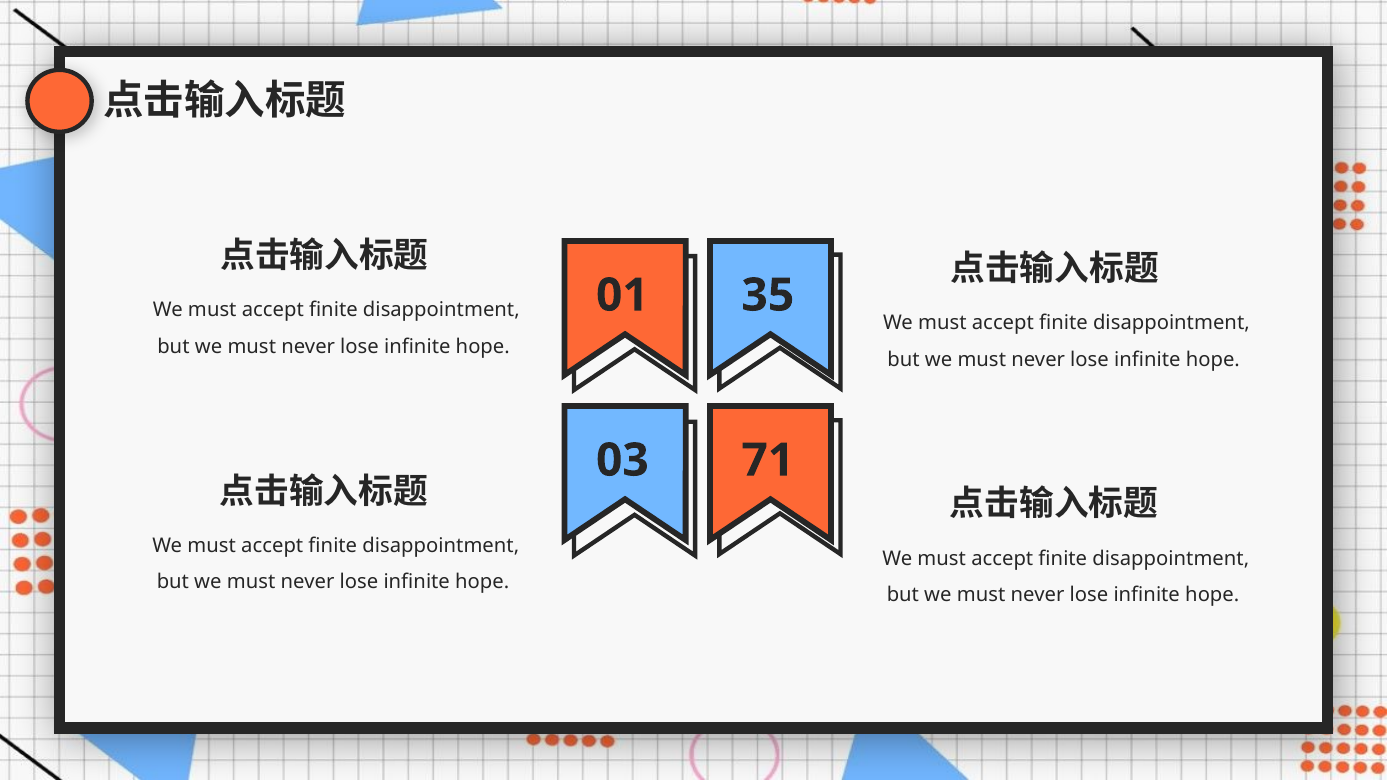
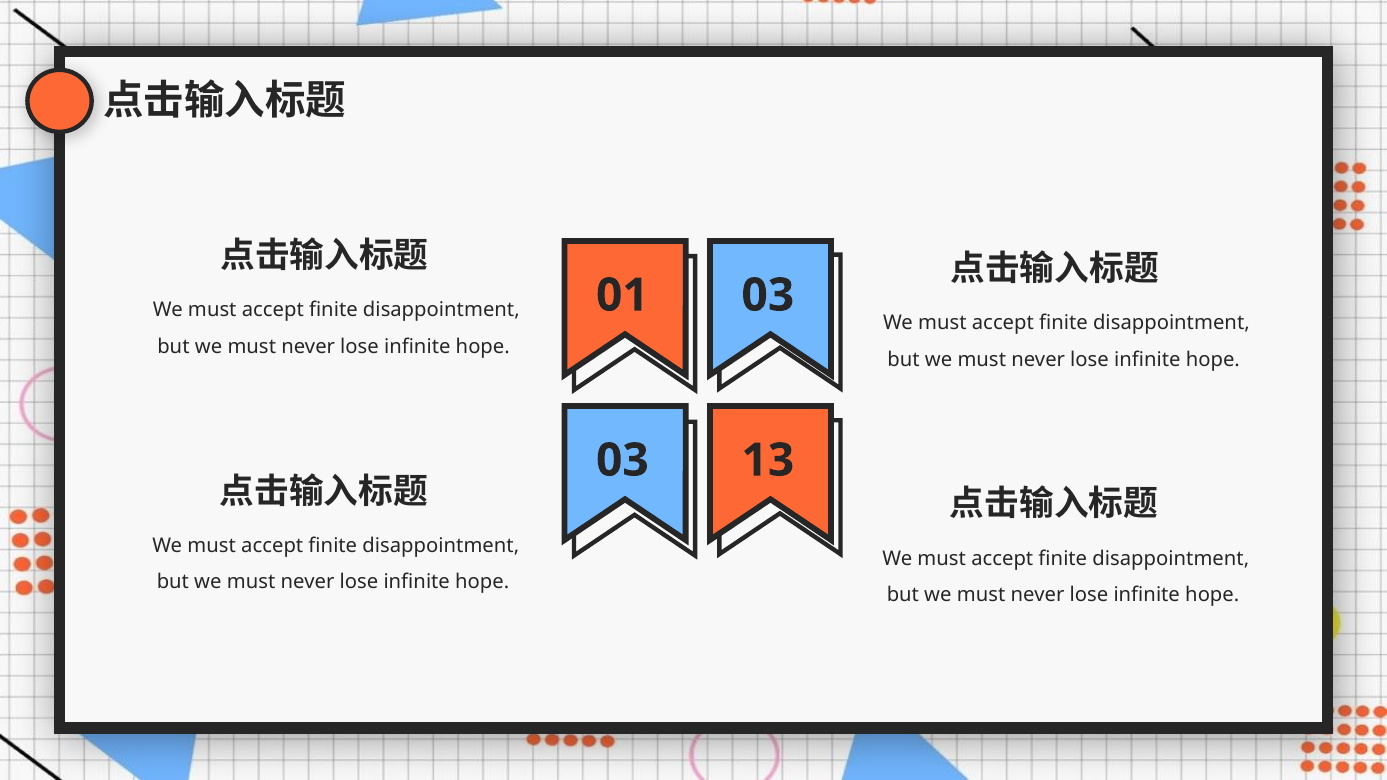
01 35: 35 -> 03 (768, 295)
71: 71 -> 13 (768, 460)
